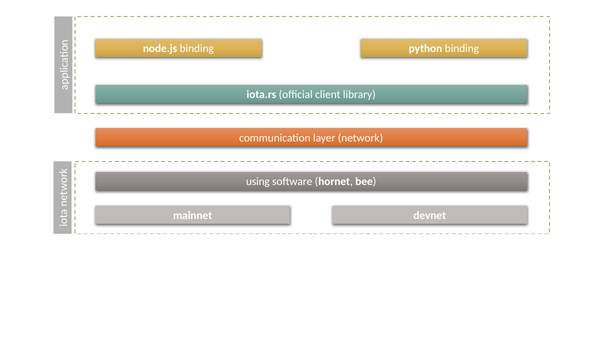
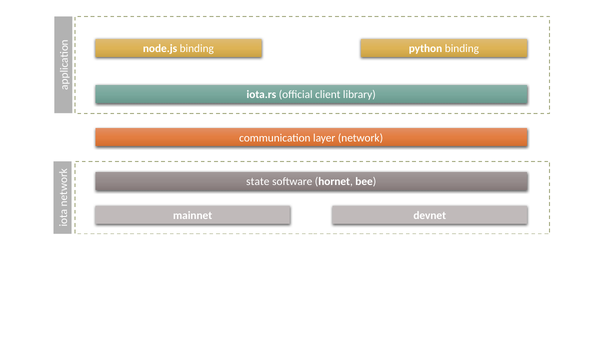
using: using -> state (258, 182)
